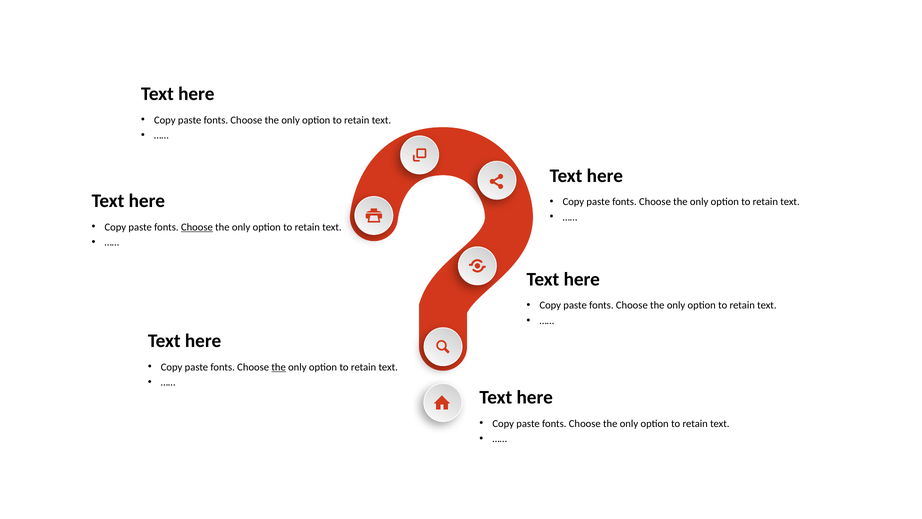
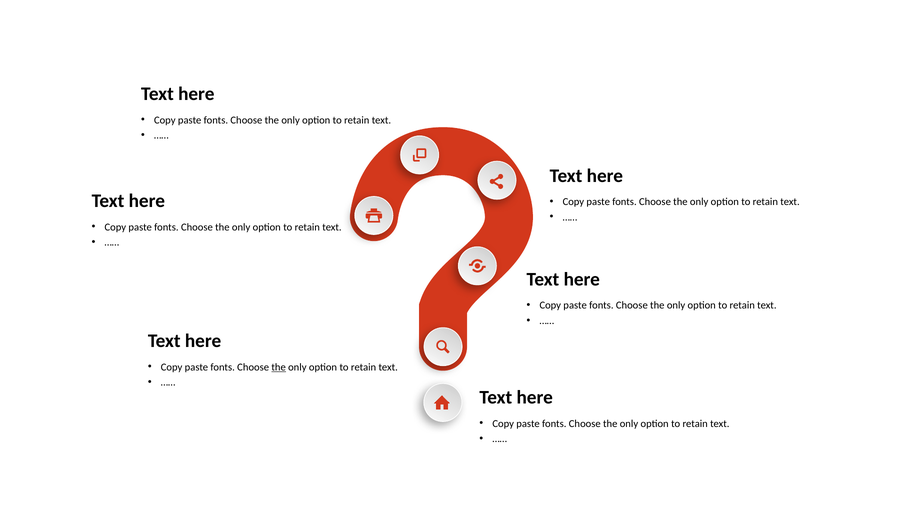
Choose underline: present -> none (197, 227)
